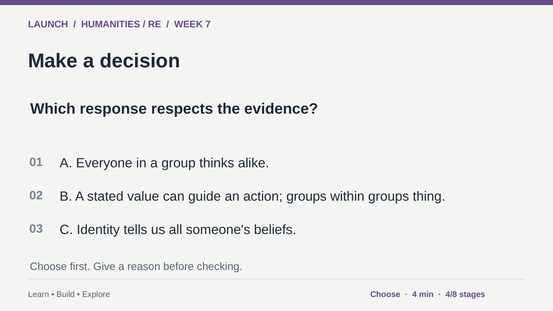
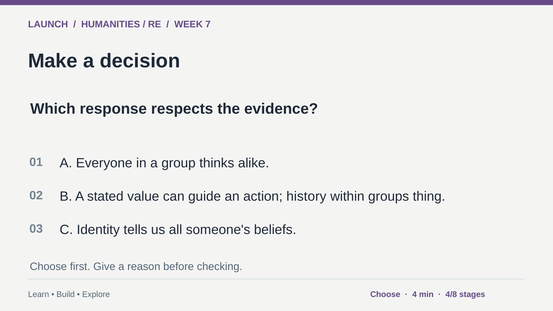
action groups: groups -> history (306, 196)
